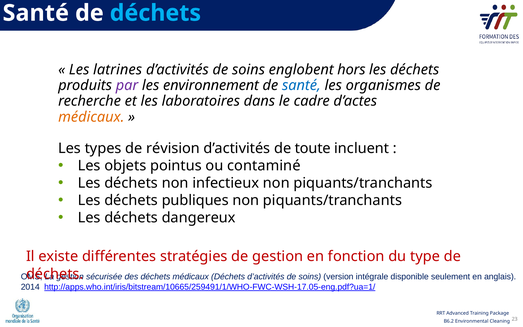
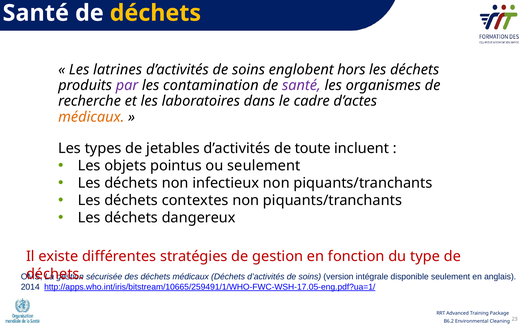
déchets colour: light blue -> yellow (155, 13)
environnement: environnement -> contamination (211, 85)
santé colour: blue -> purple (301, 85)
révision: révision -> jetables (173, 148)
ou contaminé: contaminé -> seulement (264, 166)
publiques: publiques -> contextes (195, 200)
